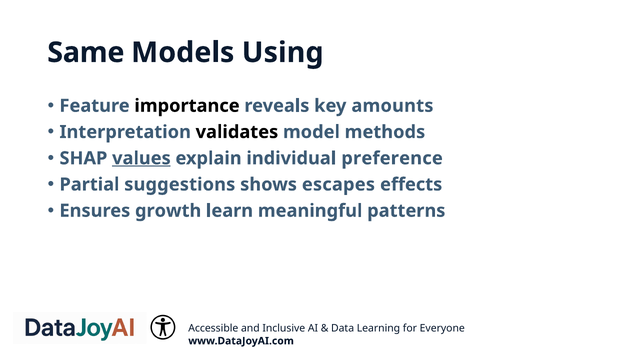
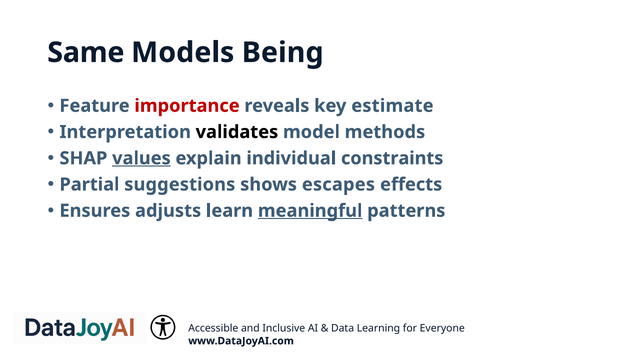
Using: Using -> Being (283, 53)
importance colour: black -> red (187, 106)
amounts: amounts -> estimate (392, 106)
preference: preference -> constraints (392, 158)
growth: growth -> adjusts (168, 211)
meaningful underline: none -> present (310, 211)
